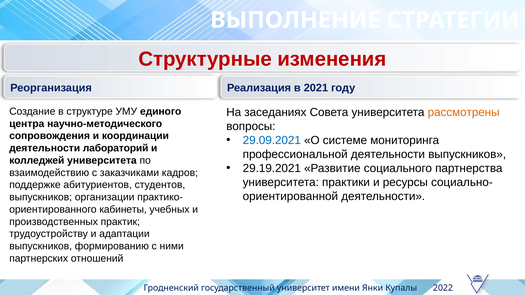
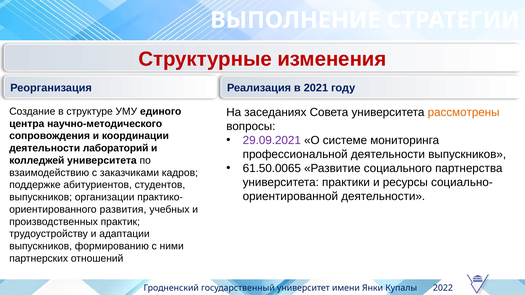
29.09.2021 colour: blue -> purple (272, 141)
29.19.2021: 29.19.2021 -> 61.50.0065 (272, 169)
кабинеты: кабинеты -> развития (123, 210)
